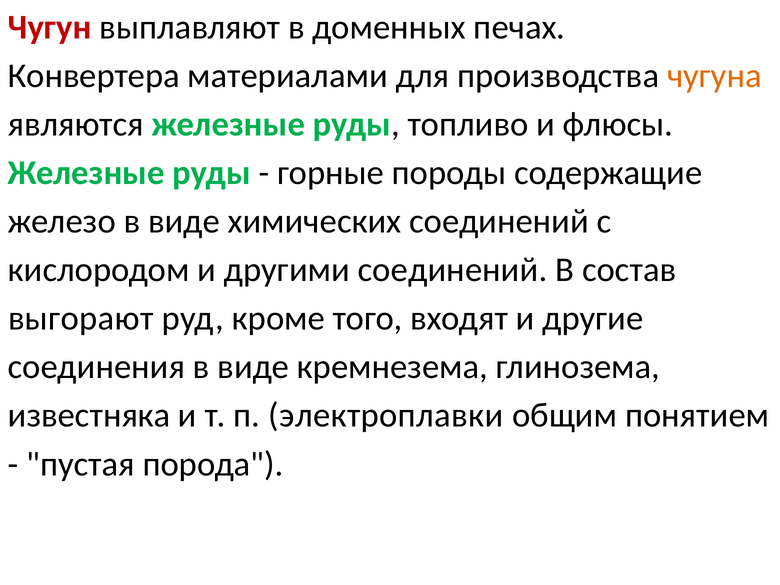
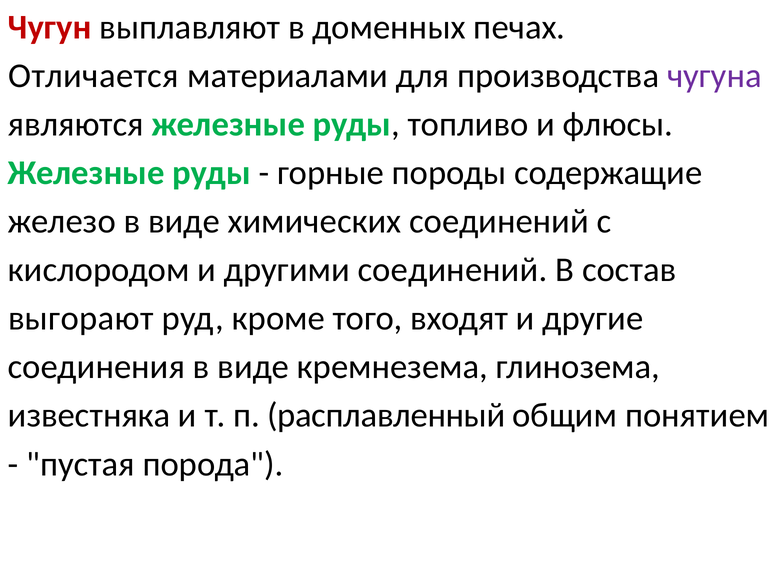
Конвертера: Конвертера -> Отличается (94, 76)
чугуна colour: orange -> purple (714, 76)
электроплавки: электроплавки -> расплавленный (386, 416)
